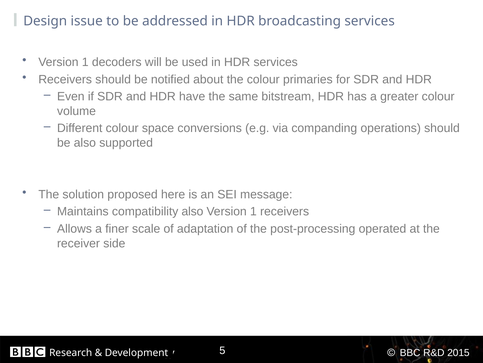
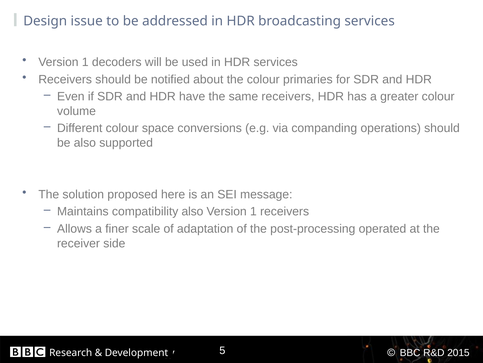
same bitstream: bitstream -> receivers (288, 96)
